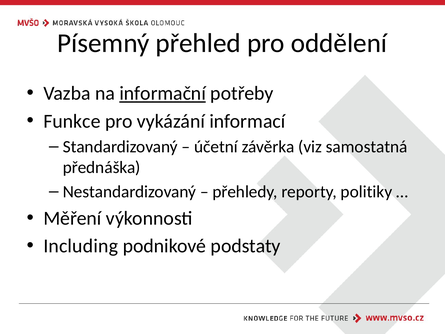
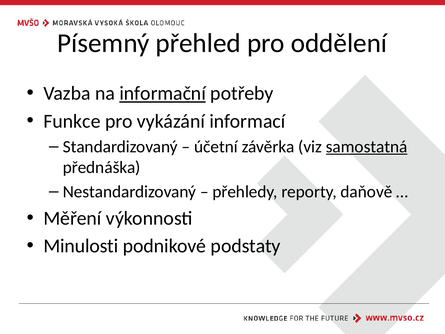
samostatná underline: none -> present (367, 147)
politiky: politiky -> daňově (367, 192)
Including: Including -> Minulosti (81, 246)
